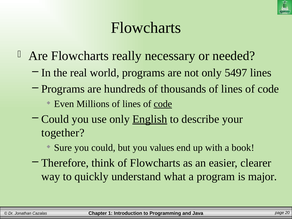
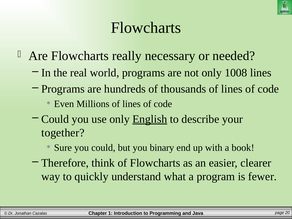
5497: 5497 -> 1008 (236, 73)
code underline: present -> none (163, 104)
values: values -> binary (162, 148)
major: major -> fewer (263, 177)
